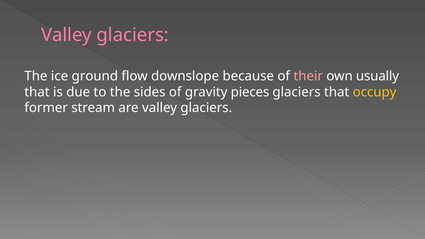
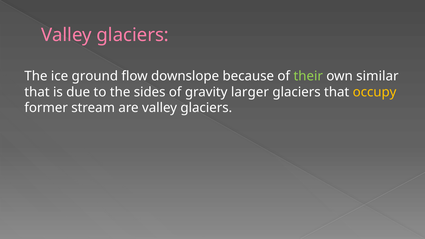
their colour: pink -> light green (308, 76)
usually: usually -> similar (377, 76)
pieces: pieces -> larger (250, 92)
